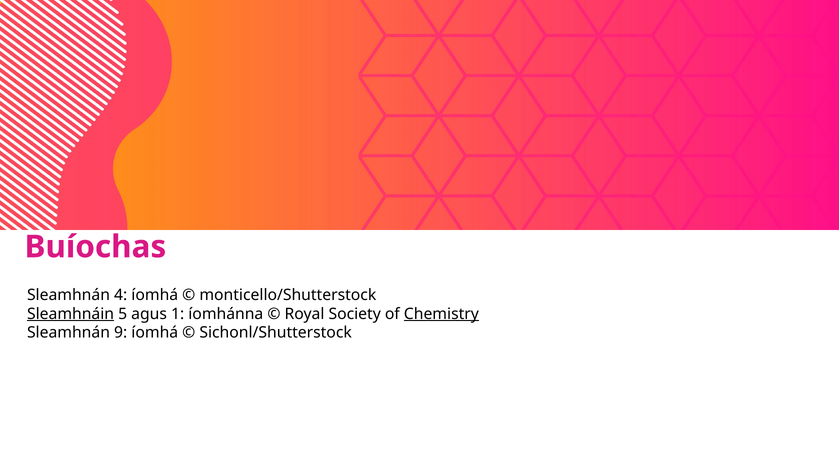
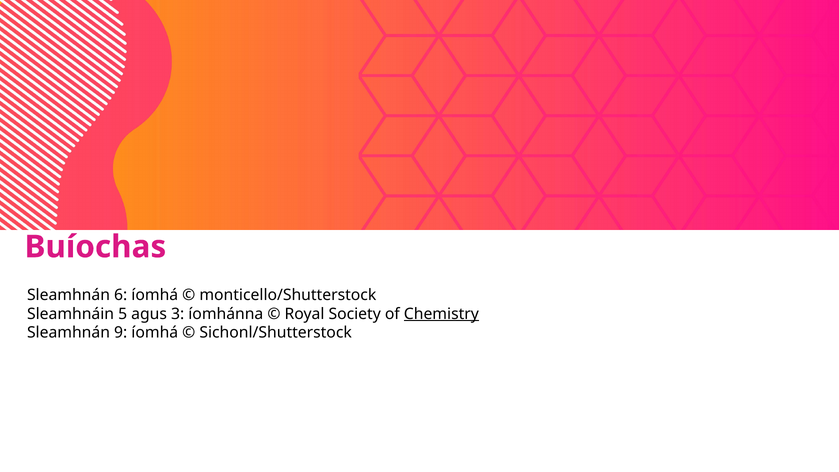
4: 4 -> 6 (121, 295)
Sleamhnáin underline: present -> none (71, 314)
1: 1 -> 3 (178, 314)
